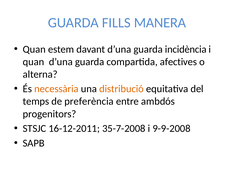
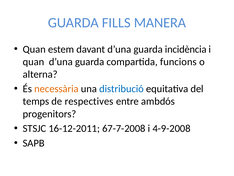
afectives: afectives -> funcions (178, 62)
distribució colour: orange -> blue (122, 89)
preferència: preferència -> respectives (89, 101)
35-7-2008: 35-7-2008 -> 67-7-2008 (124, 128)
9-9-2008: 9-9-2008 -> 4-9-2008 (172, 128)
